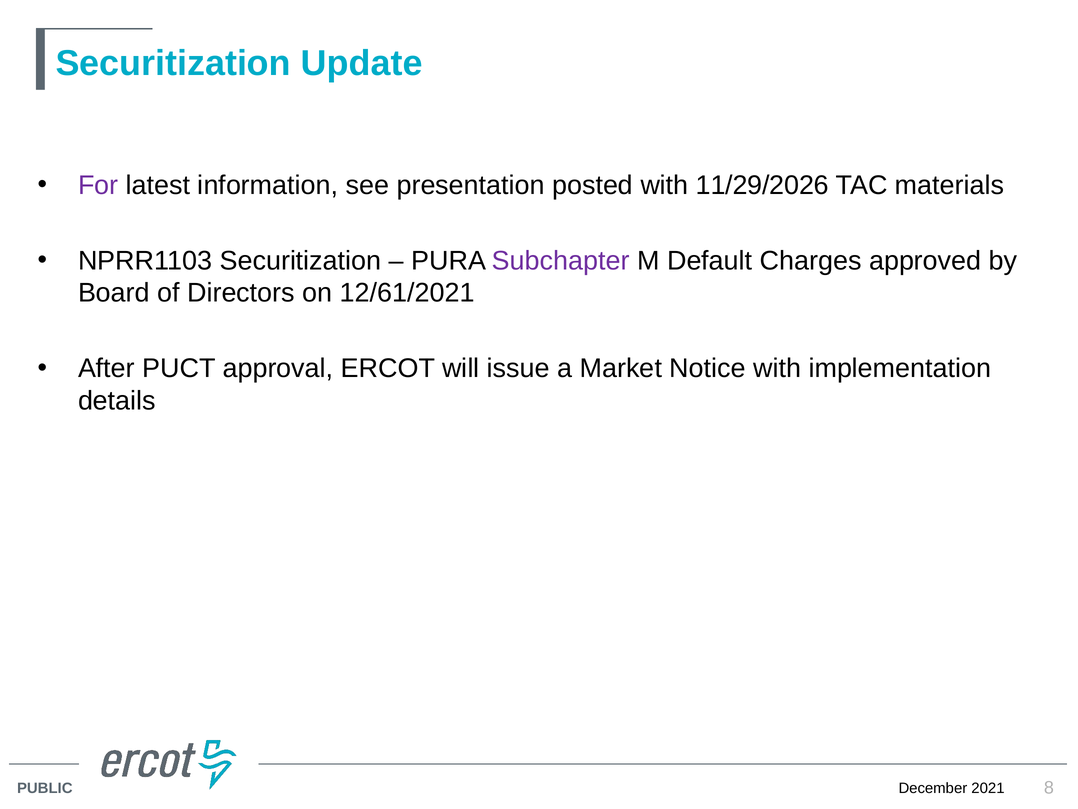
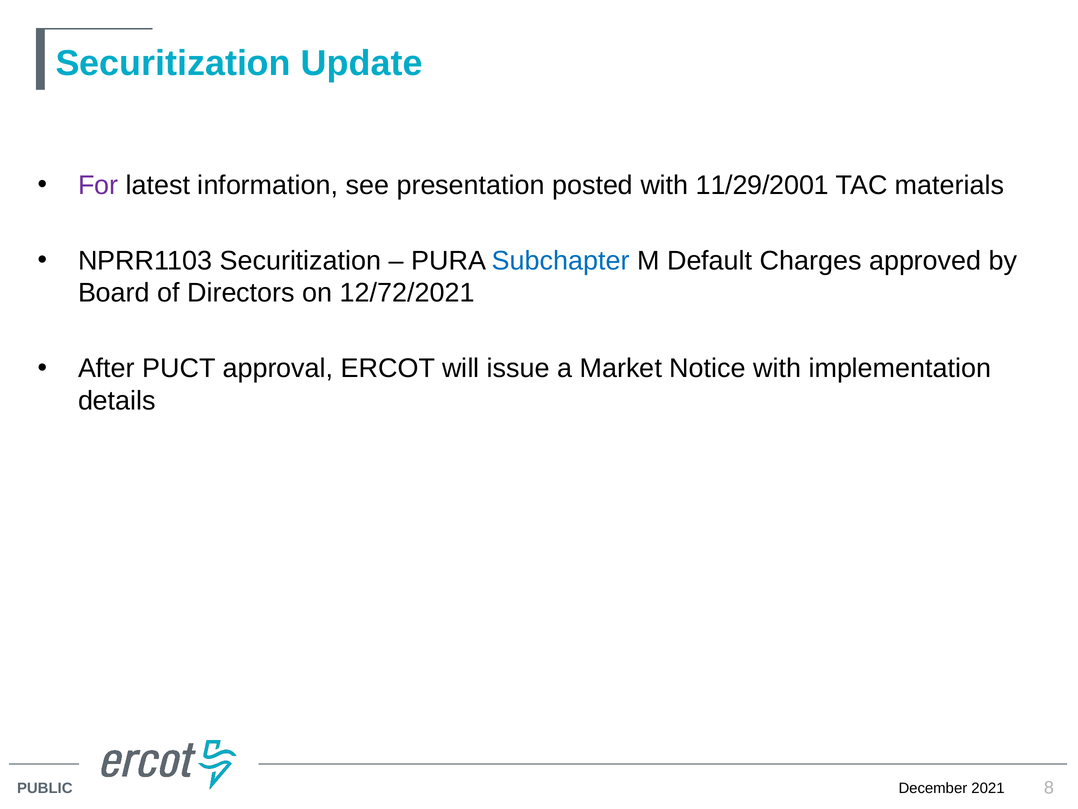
11/29/2026: 11/29/2026 -> 11/29/2001 (762, 185)
Subchapter colour: purple -> blue (561, 261)
12/61/2021: 12/61/2021 -> 12/72/2021 (407, 293)
